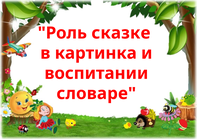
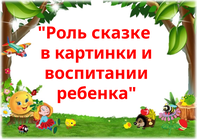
картинка: картинка -> картинки (96, 53)
словаре: словаре -> ребенка (96, 94)
